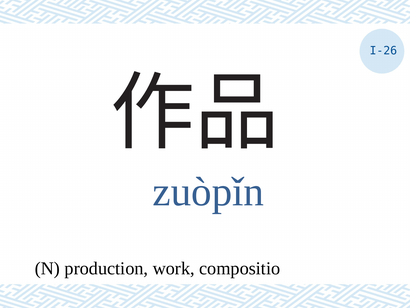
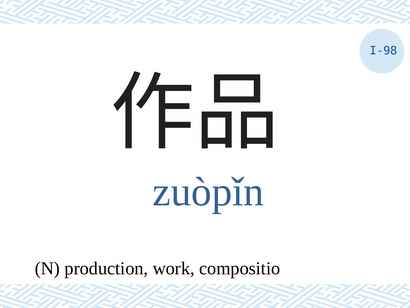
I-26: I-26 -> I-98 (383, 51)
